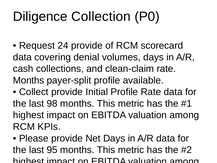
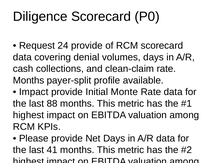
Diligence Collection: Collection -> Scorecard (101, 16)
Collect: Collect -> Impact (34, 92)
Initial Profile: Profile -> Monte (124, 92)
98: 98 -> 88 (52, 103)
95: 95 -> 41 (52, 150)
